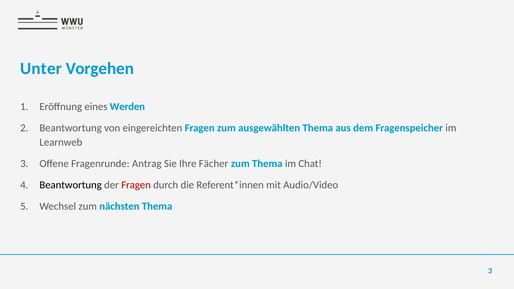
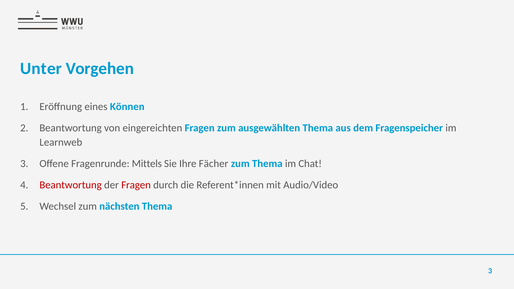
Werden: Werden -> Können (127, 107)
Antrag: Antrag -> Mittels (147, 164)
Beantwortung colour: black -> red (71, 185)
